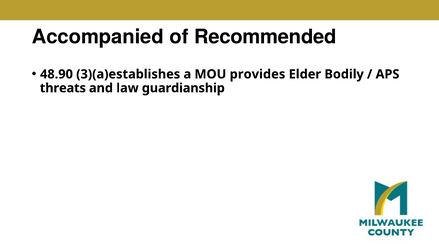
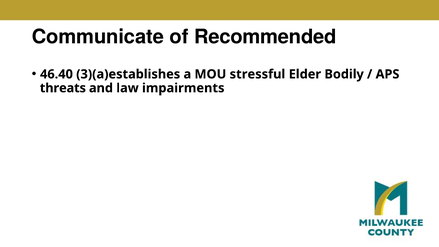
Accompanied: Accompanied -> Communicate (98, 37)
48.90: 48.90 -> 46.40 (56, 74)
provides: provides -> stressful (258, 74)
guardianship: guardianship -> impairments (183, 88)
